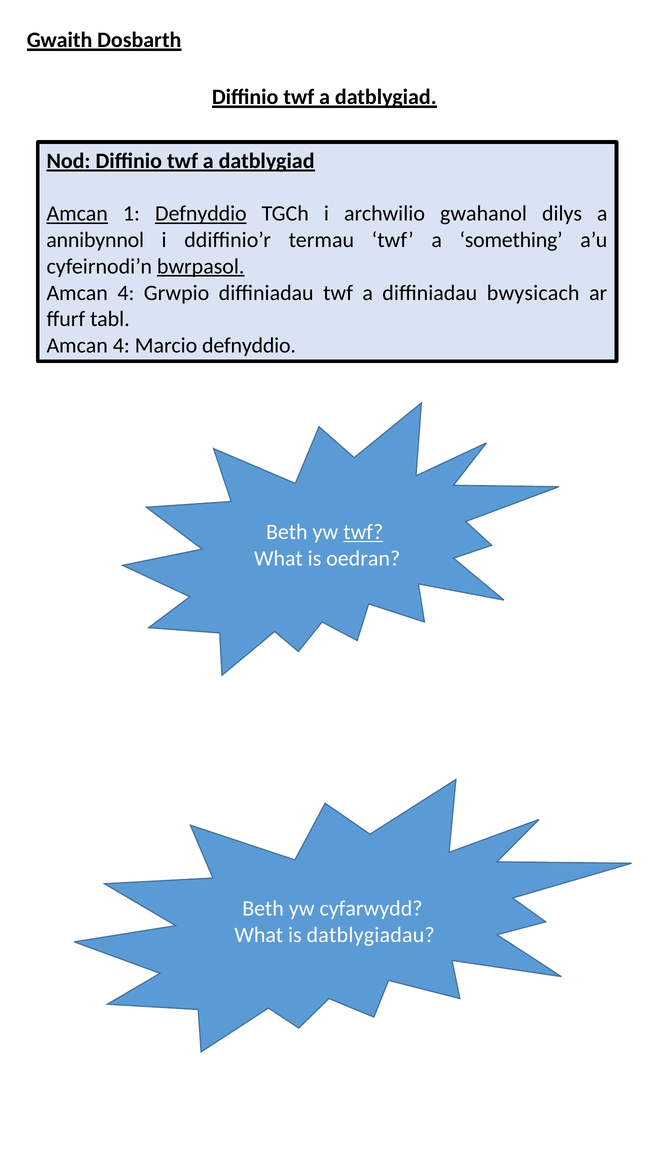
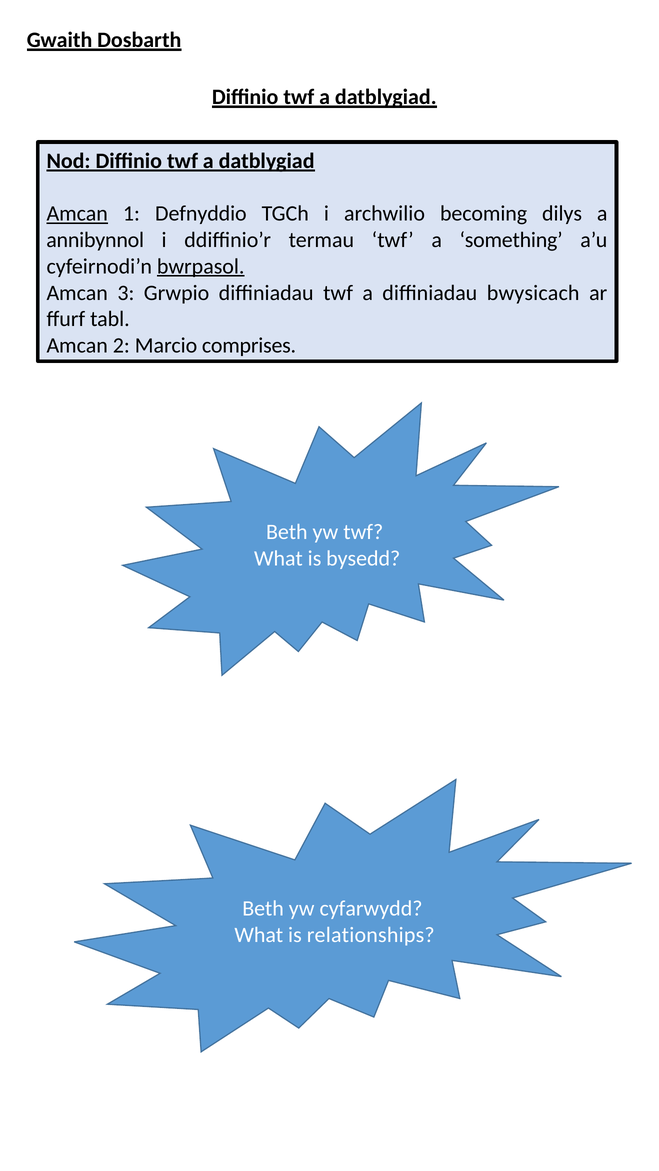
Defnyddio underline: present -> none (201, 214)
gwahanol: gwahanol -> becoming (484, 214)
4: 4 -> 3 (126, 293)
4: 4 -> 2 (121, 346)
Marcio defnyddio: defnyddio -> comprises (249, 346)
twf underline: present -> none (363, 532)
oedran: oedran -> bysedd (363, 559)
datblygiadau: datblygiadau -> relationships (371, 935)
